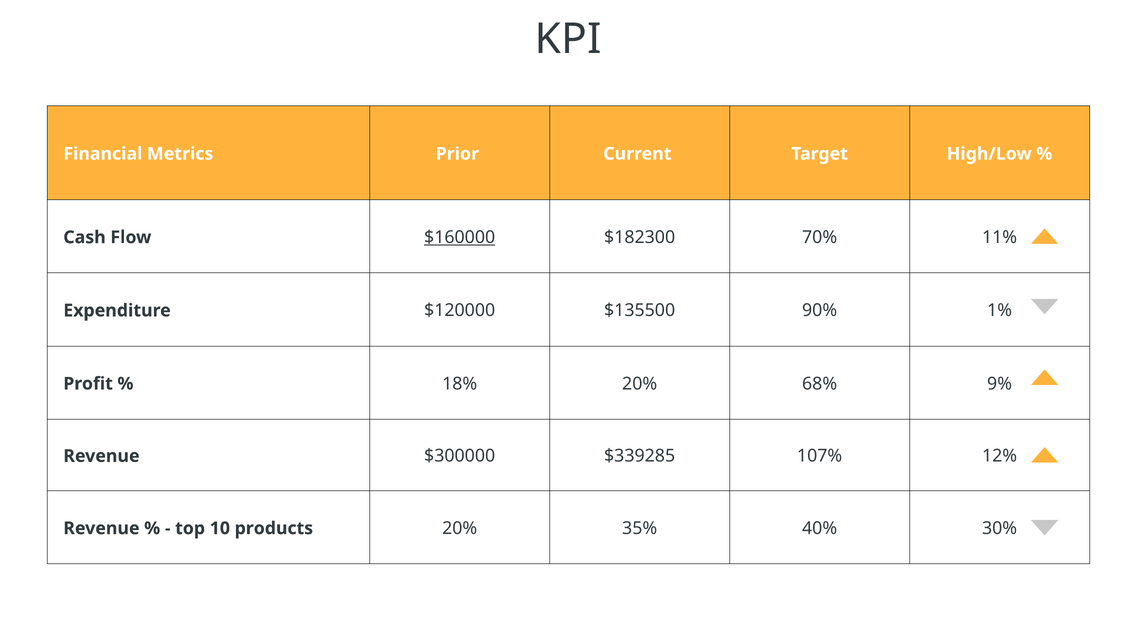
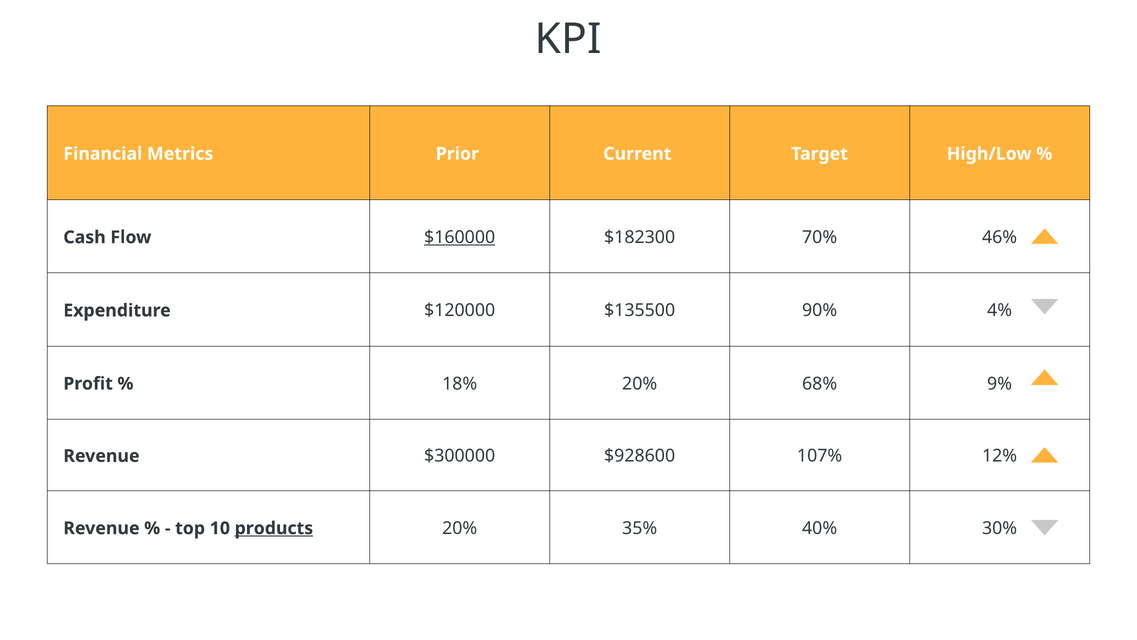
11%: 11% -> 46% (1000, 237)
1%: 1% -> 4% (1000, 310)
$339285: $339285 -> $928600 (640, 456)
products underline: none -> present (274, 528)
